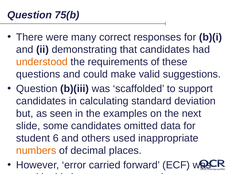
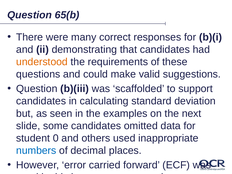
75(b: 75(b -> 65(b (67, 15)
6: 6 -> 0 (56, 138)
numbers colour: orange -> blue (36, 151)
